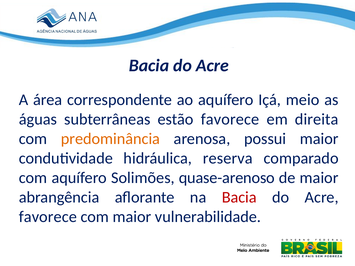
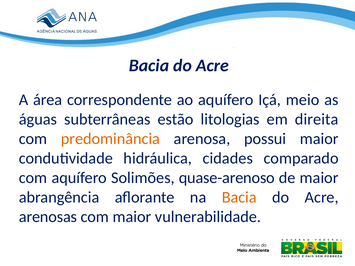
estão favorece: favorece -> litologias (230, 119)
reserva: reserva -> cidades (228, 158)
Bacia colour: red -> orange (239, 197)
favorece: favorece -> arenosas (48, 217)
